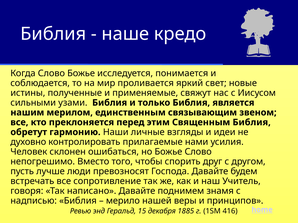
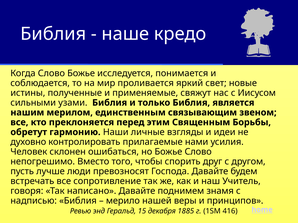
Священным Библия: Библия -> Борьбы (252, 123)
